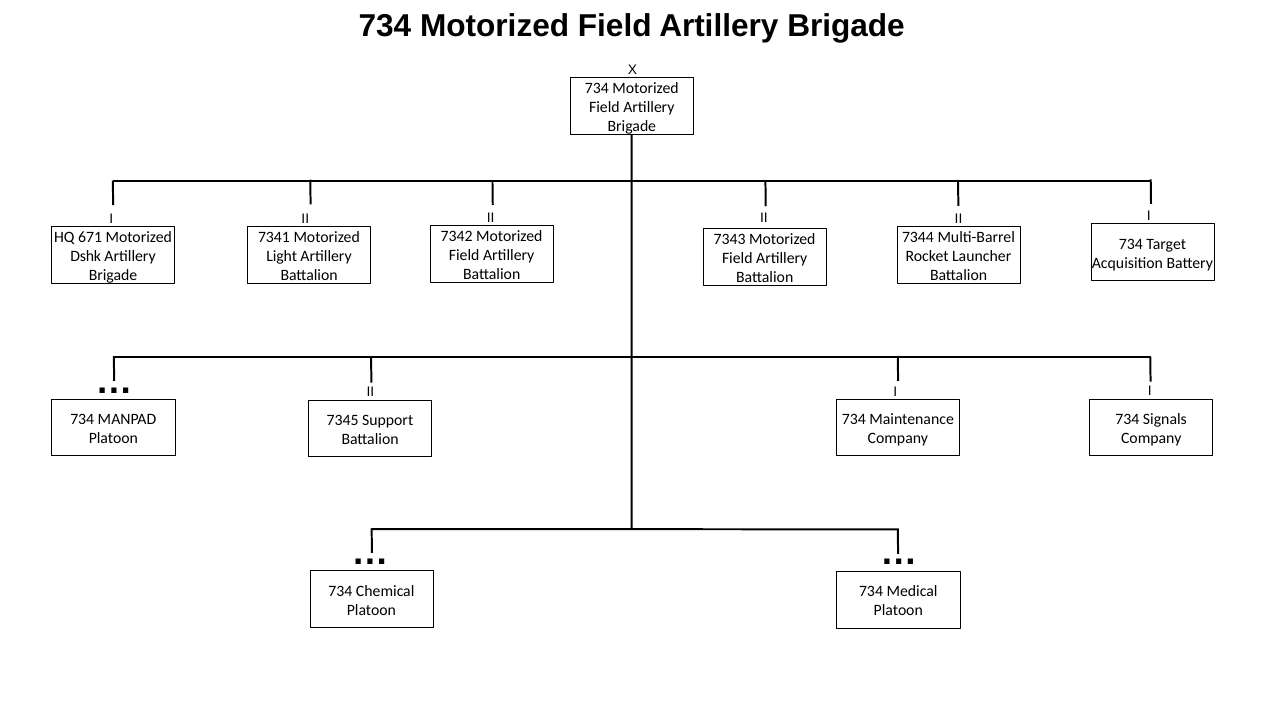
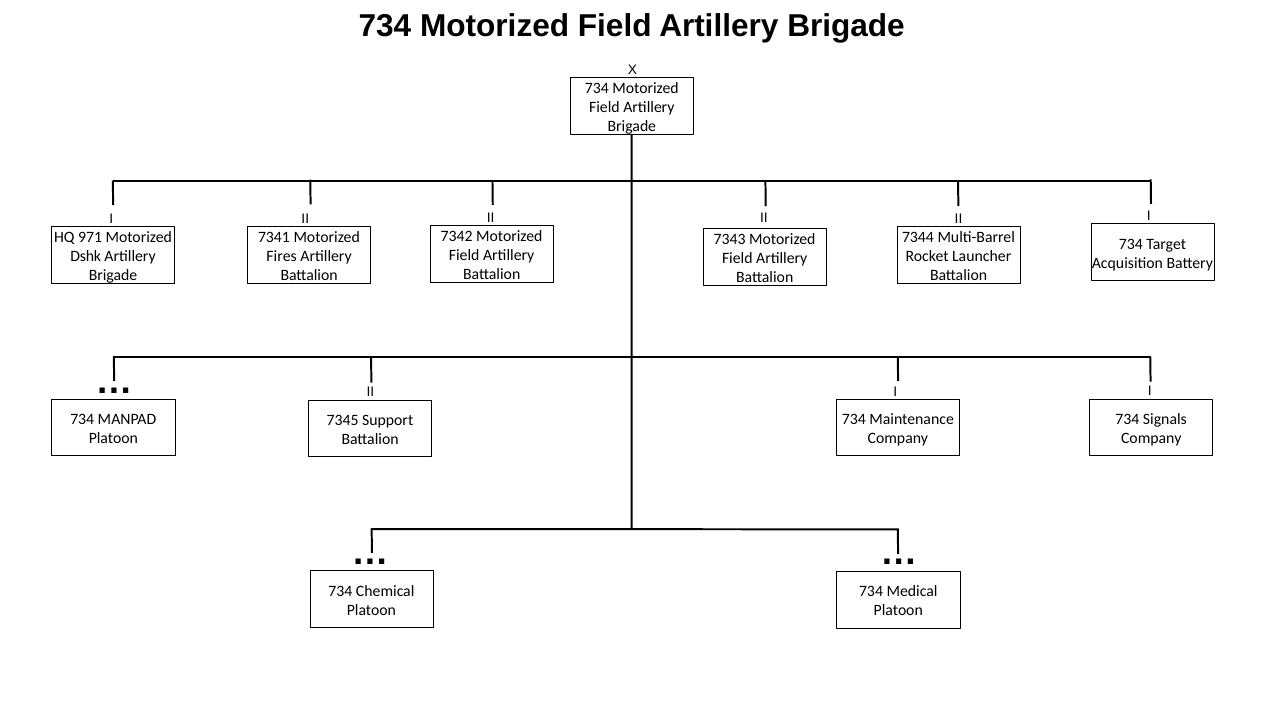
671: 671 -> 971 (90, 237)
Light: Light -> Fires (282, 256)
